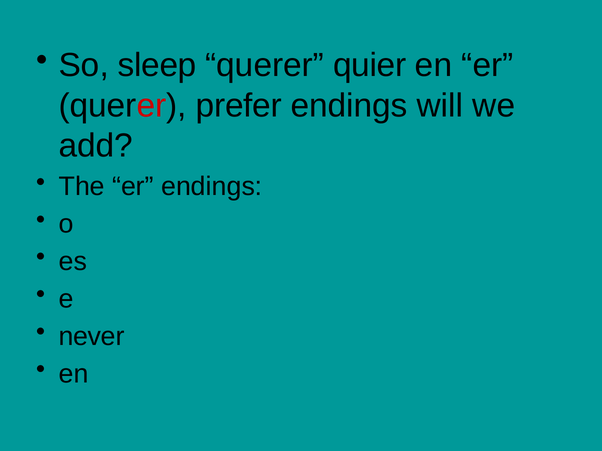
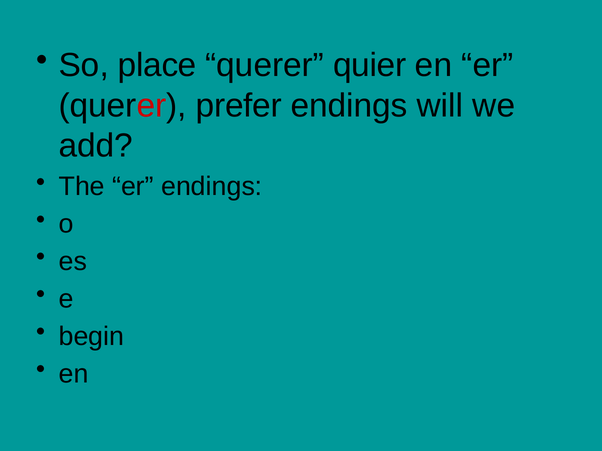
sleep: sleep -> place (157, 66)
never: never -> begin (91, 337)
